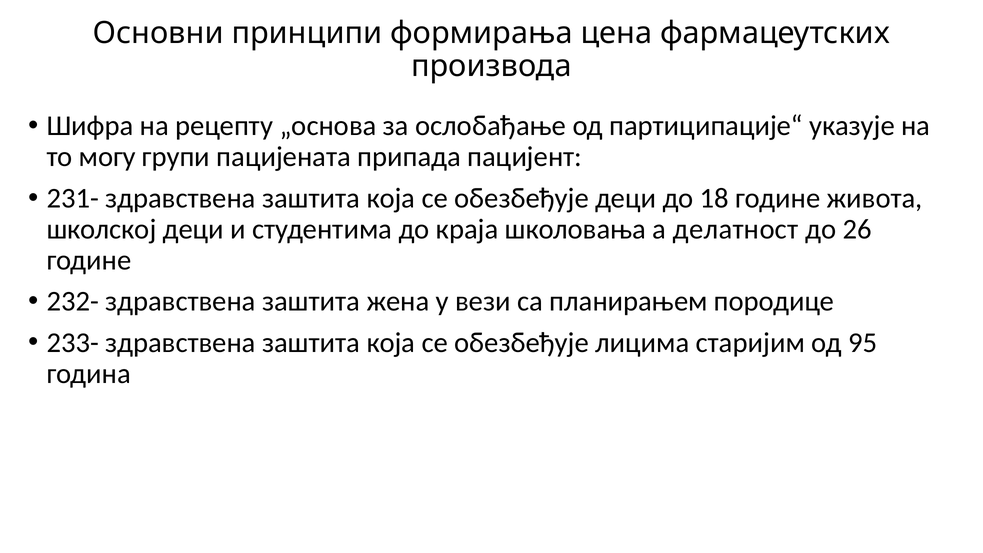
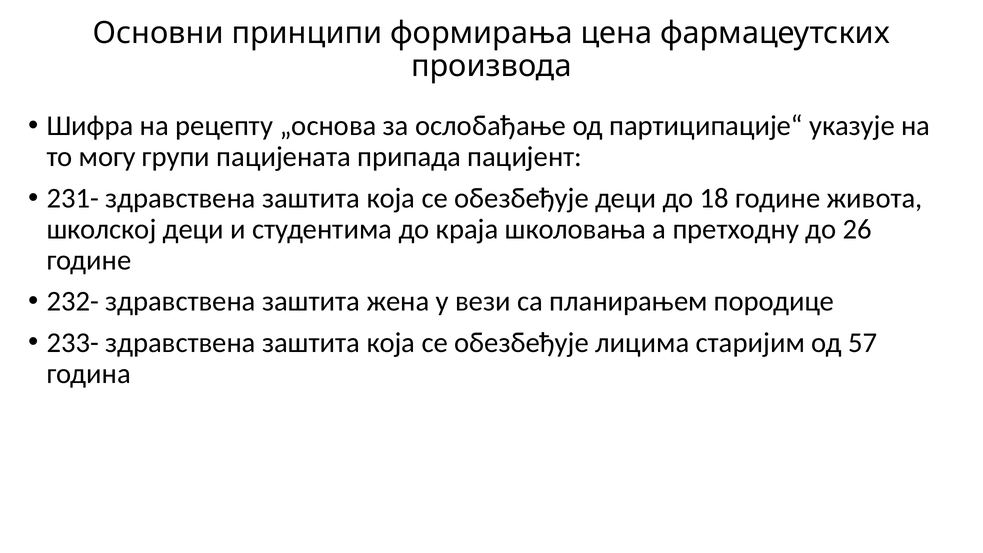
делатност: делатност -> претходну (736, 229)
95: 95 -> 57 (863, 343)
